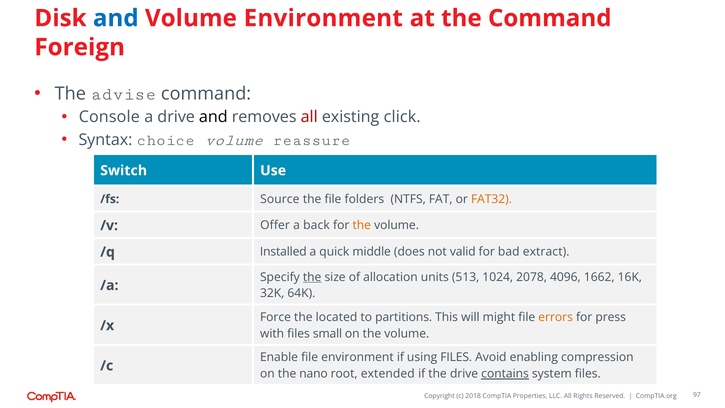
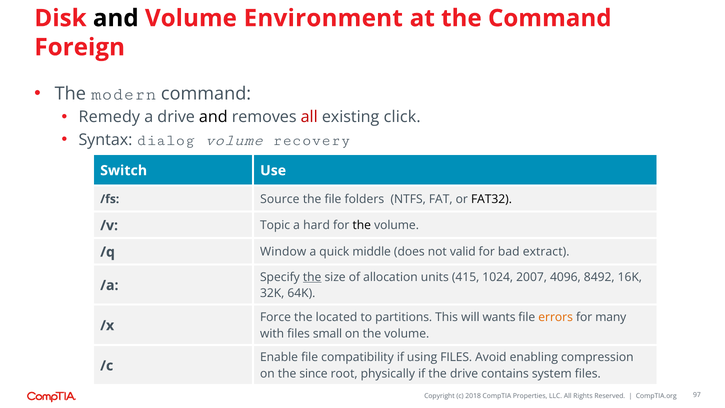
and colour: blue -> black (116, 18)
advise: advise -> modern (123, 93)
Console: Console -> Remedy (109, 117)
choice: choice -> dialog (166, 140)
reassure: reassure -> recovery (312, 140)
FAT32 colour: orange -> black (491, 199)
Offer: Offer -> Topic (275, 225)
back: back -> hard (317, 225)
the colour: orange -> black (362, 225)
Installed: Installed -> Window (283, 252)
513: 513 -> 415 (466, 277)
2078: 2078 -> 2007 (532, 277)
1662: 1662 -> 8492 (599, 277)
might: might -> wants (499, 317)
press: press -> many (611, 317)
file environment: environment -> compatibility (357, 357)
nano: nano -> since (314, 374)
extended: extended -> physically (388, 374)
contains underline: present -> none (505, 374)
